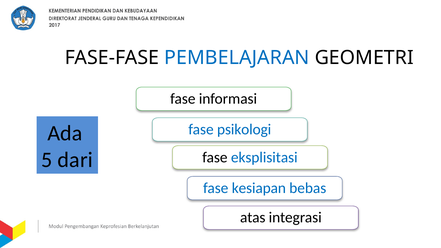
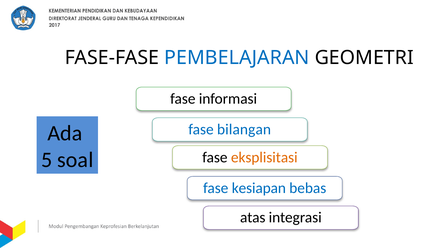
psikologi: psikologi -> bilangan (244, 129)
dari: dari -> soal (75, 160)
eksplisitasi colour: blue -> orange (264, 157)
